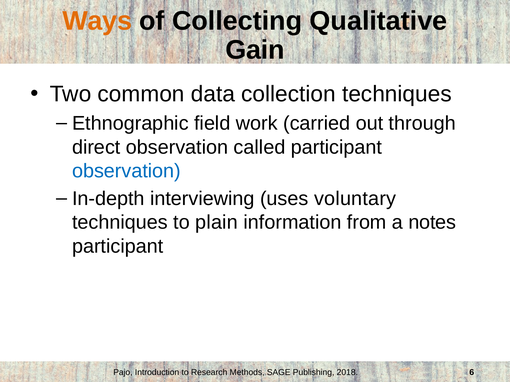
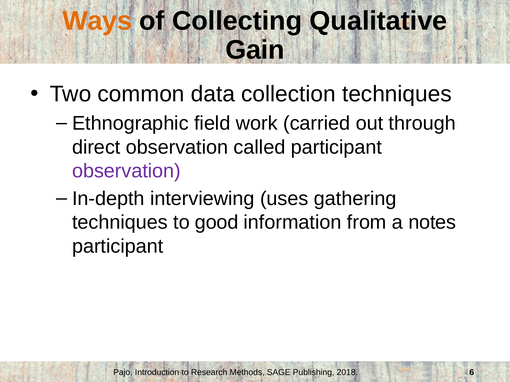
observation colour: blue -> purple (126, 171)
voluntary: voluntary -> gathering (355, 199)
plain: plain -> good (217, 223)
